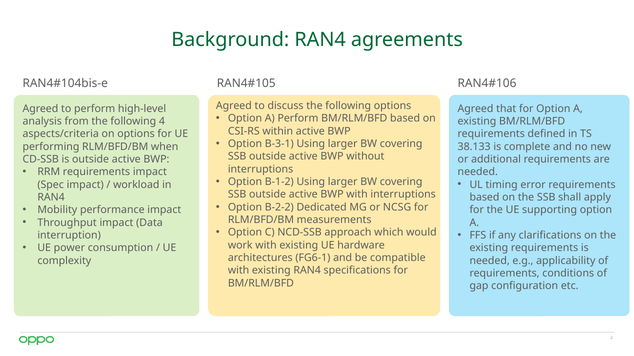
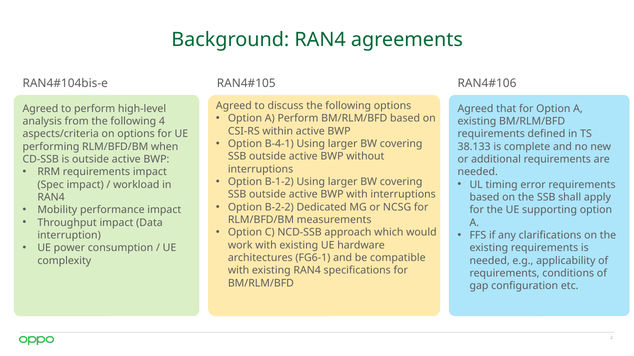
B-3-1: B-3-1 -> B-4-1 (279, 144)
